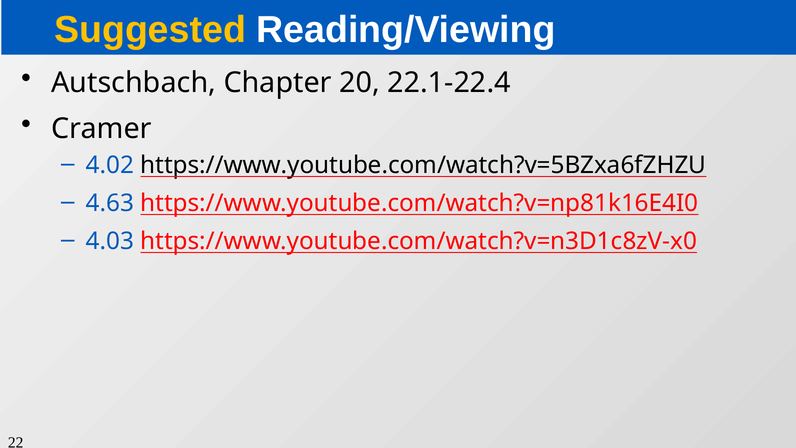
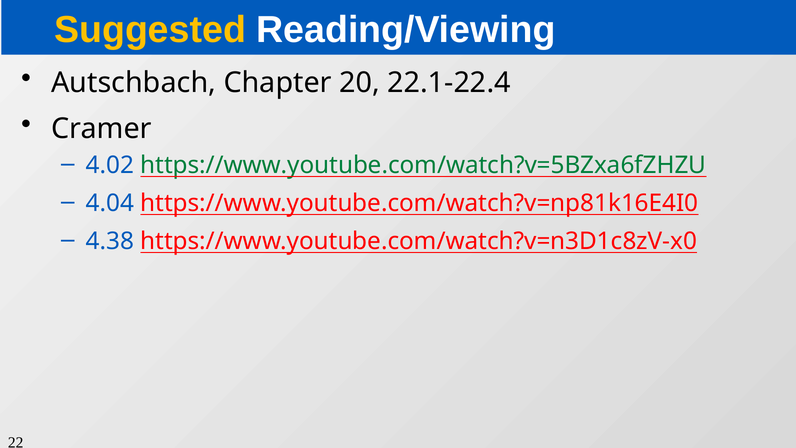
https://www.youtube.com/watch?v=5BZxa6fZHZU colour: black -> green (423, 165)
4.63: 4.63 -> 4.04 (110, 203)
4.03: 4.03 -> 4.38 (110, 241)
